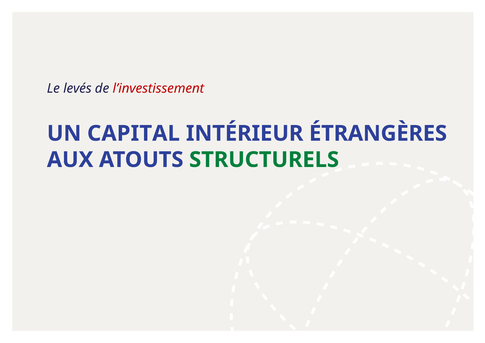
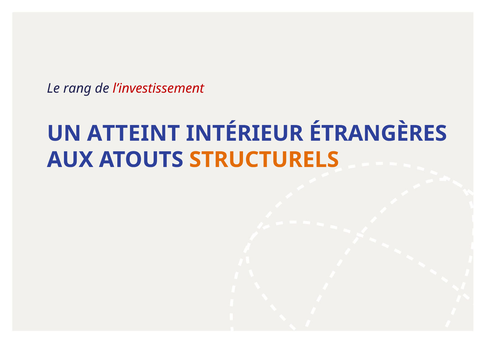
levés: levés -> rang (77, 89)
CAPITAL: CAPITAL -> ATTEINT (134, 134)
STRUCTURELS colour: green -> orange (264, 160)
